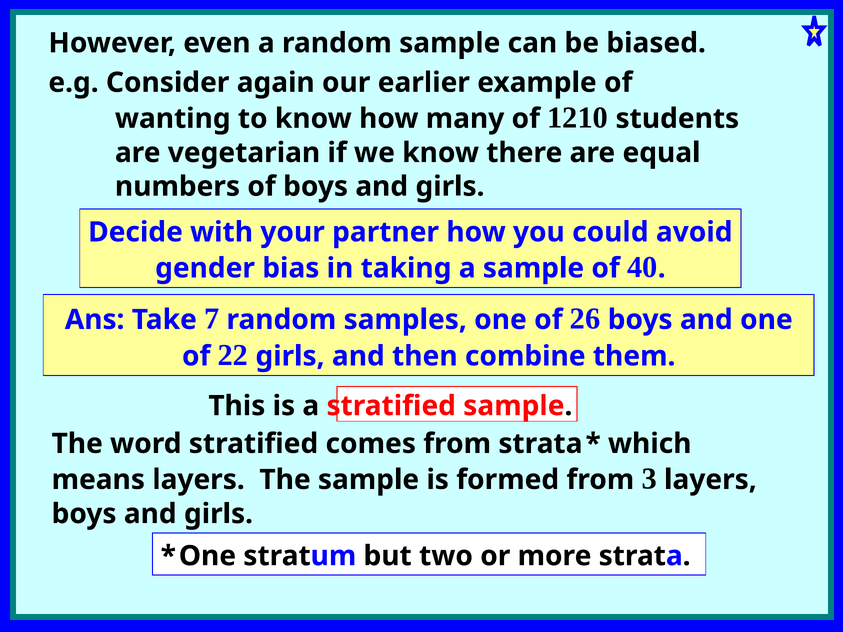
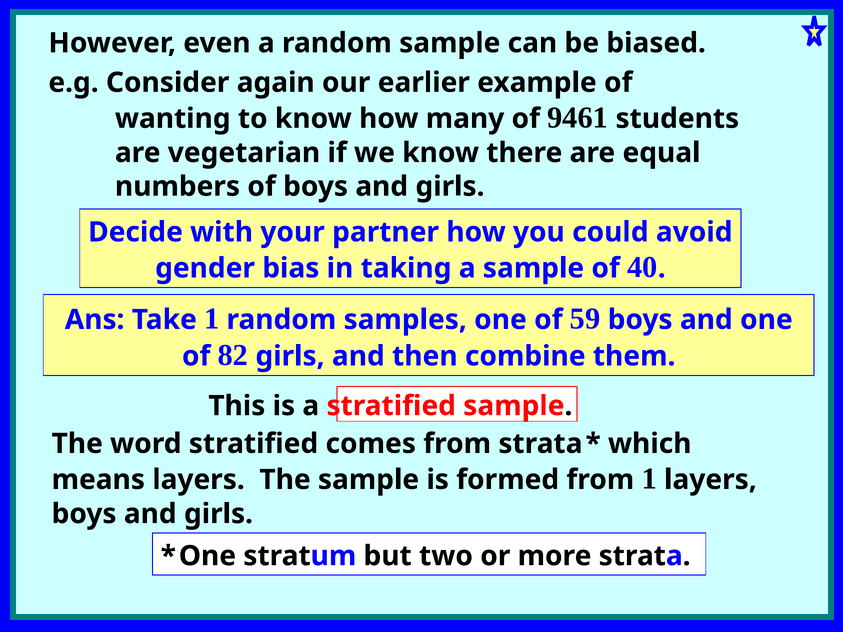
1210: 1210 -> 9461 (578, 118)
Take 7: 7 -> 1 (212, 319)
26: 26 -> 59 (585, 319)
22: 22 -> 82 (233, 356)
from 3: 3 -> 1 (649, 479)
